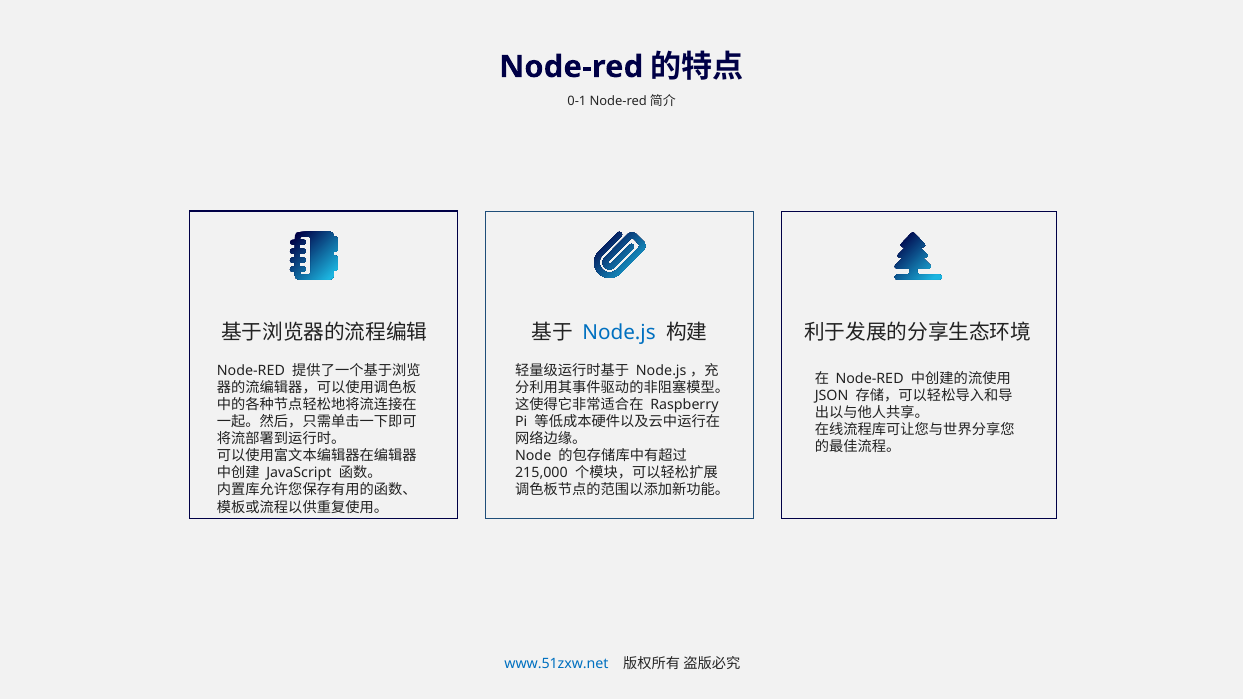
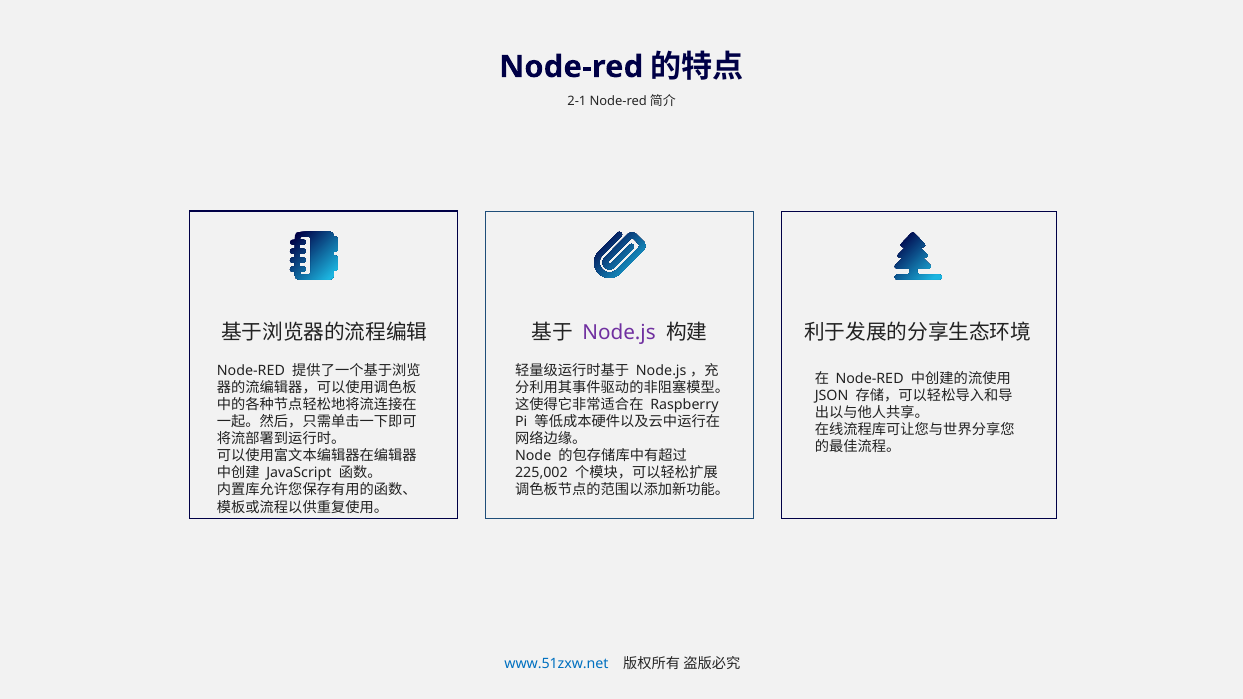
0-1: 0-1 -> 2-1 (577, 102)
Node.js colour: blue -> purple (619, 332)
215,000: 215,000 -> 225,002 (541, 473)
